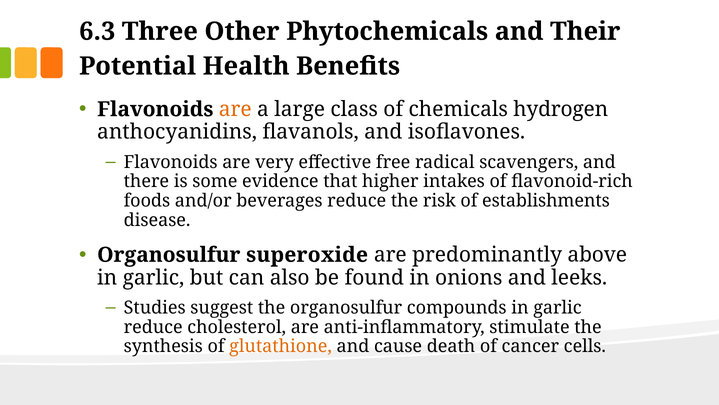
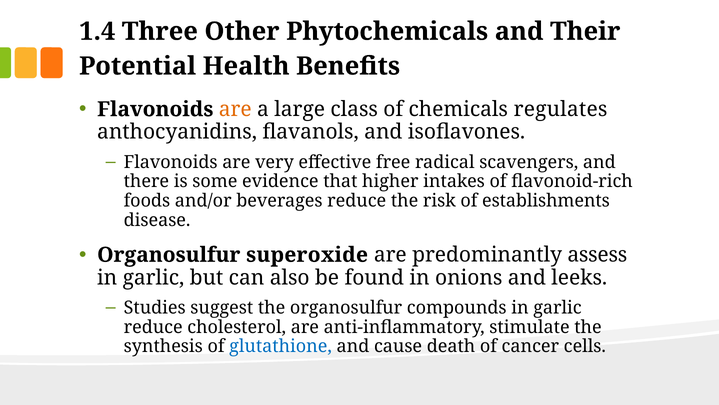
6.3: 6.3 -> 1.4 (97, 31)
hydrogen: hydrogen -> regulates (561, 109)
above: above -> assess (597, 255)
glutathione colour: orange -> blue (281, 346)
